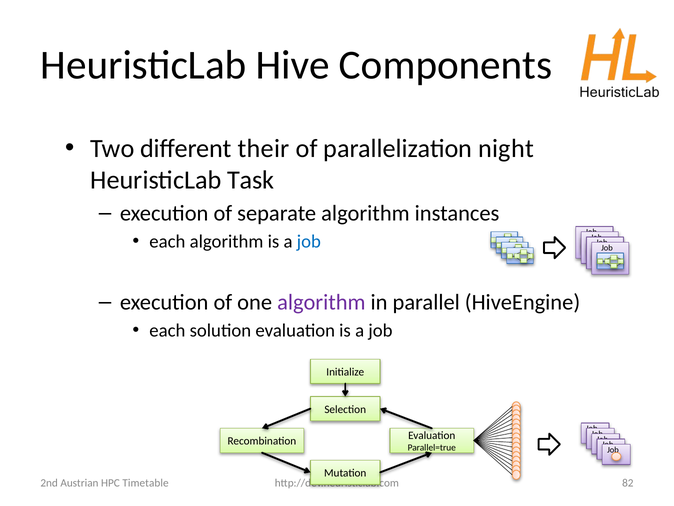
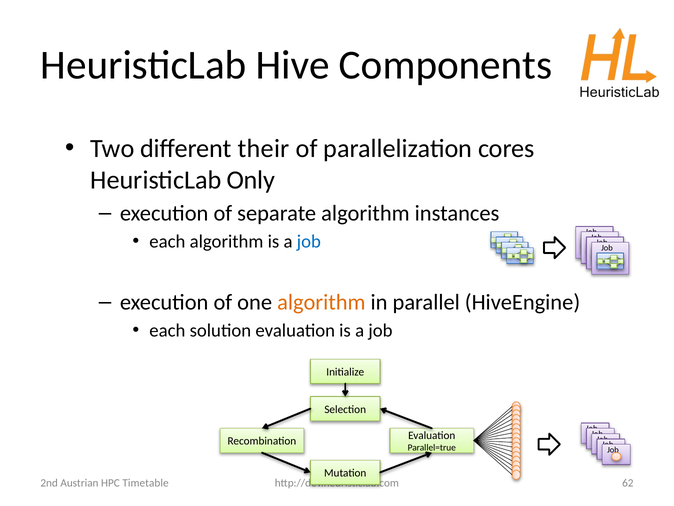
night: night -> cores (506, 148)
Task: Task -> Only (251, 180)
algorithm colour: purple -> orange (321, 302)
82: 82 -> 62 (628, 483)
